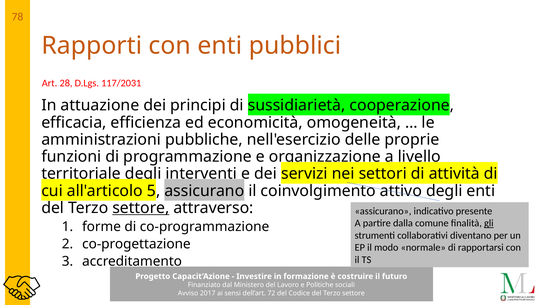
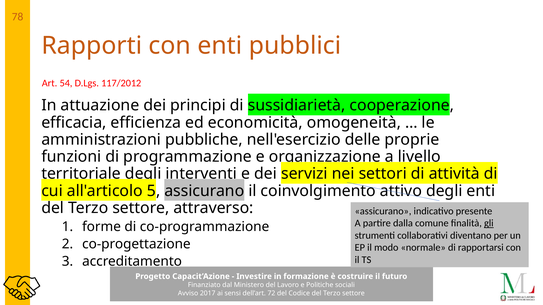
28: 28 -> 54 (66, 83)
117/2031: 117/2031 -> 117/2012 (121, 83)
settore underline: present -> none (141, 208)
